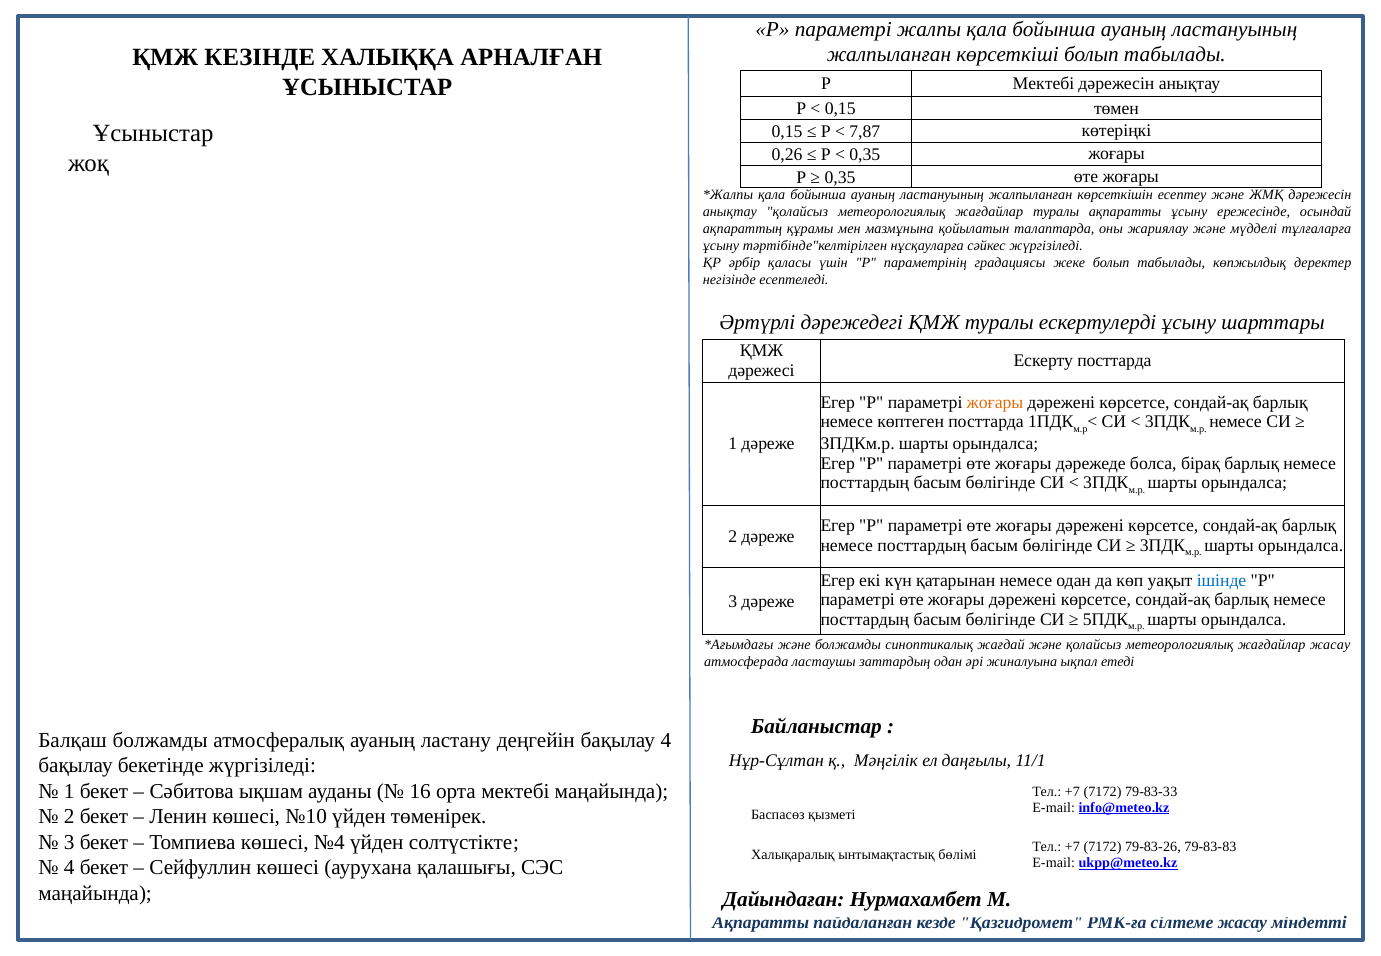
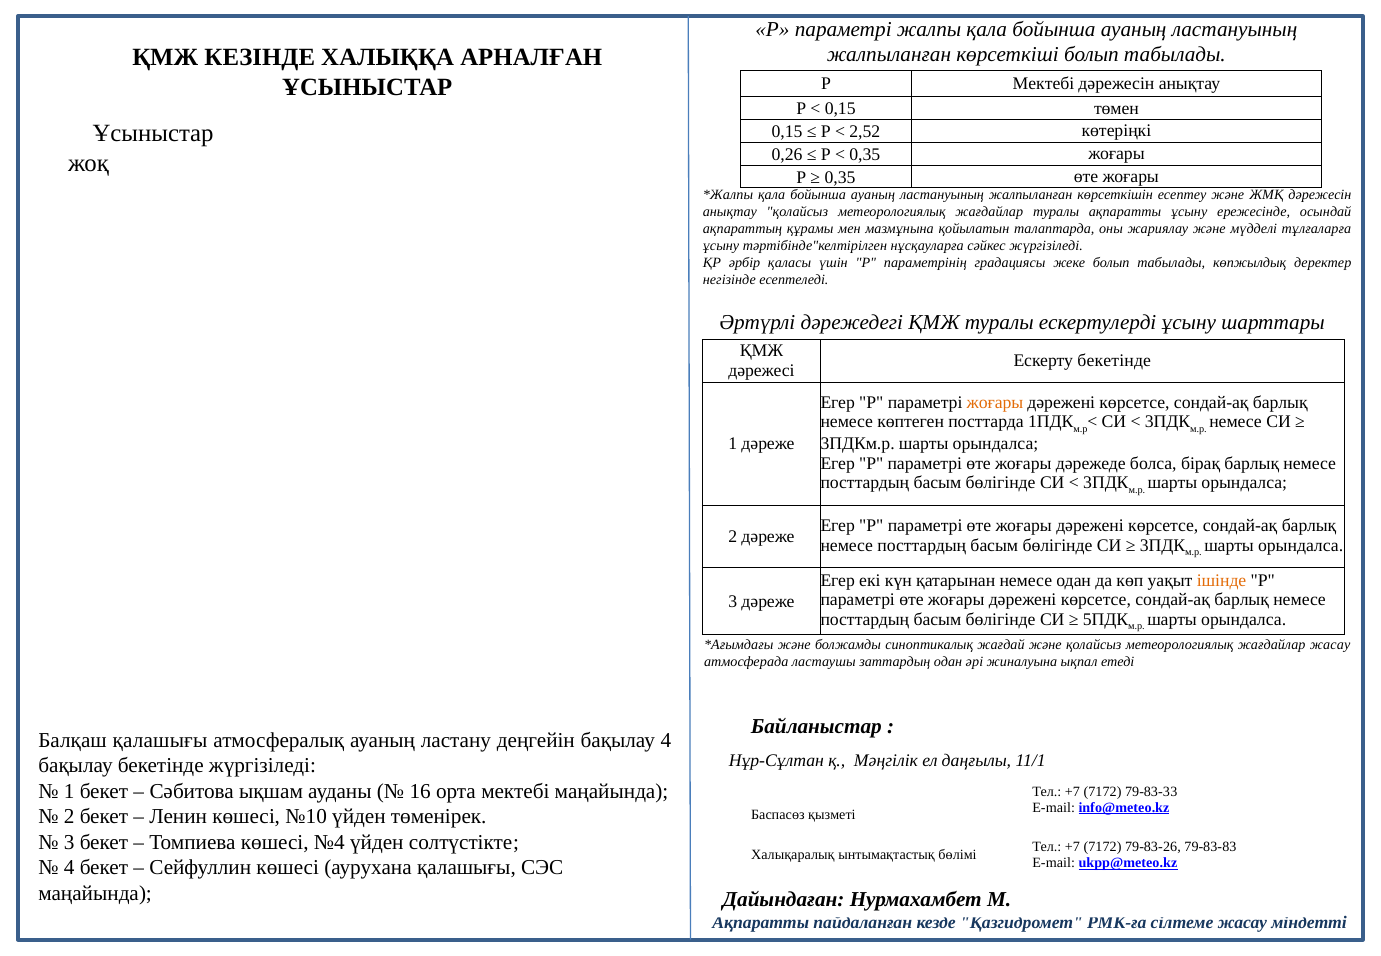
7,87: 7,87 -> 2,52 (865, 132)
Ескерту посттарда: посттарда -> бекетінде (1114, 361)
ішінде colour: blue -> orange (1222, 580)
Балқаш болжамды: болжамды -> қалашығы (160, 740)
